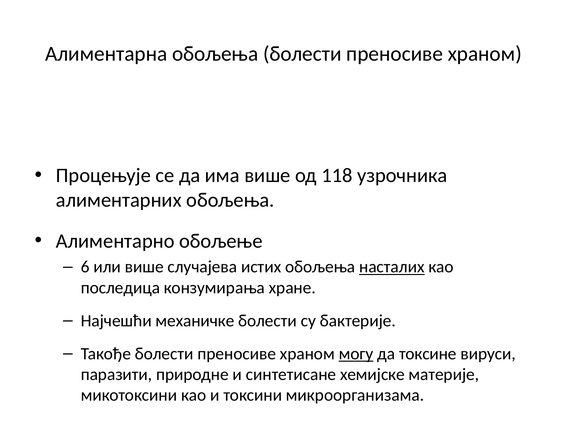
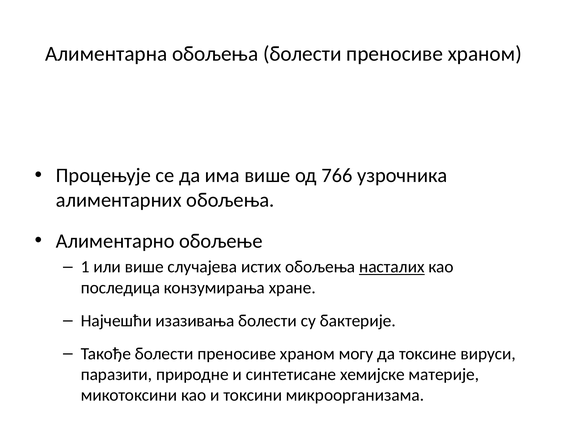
118: 118 -> 766 (337, 176)
6: 6 -> 1 (85, 267)
механичке: механичке -> изазивања (195, 321)
могу underline: present -> none (356, 354)
